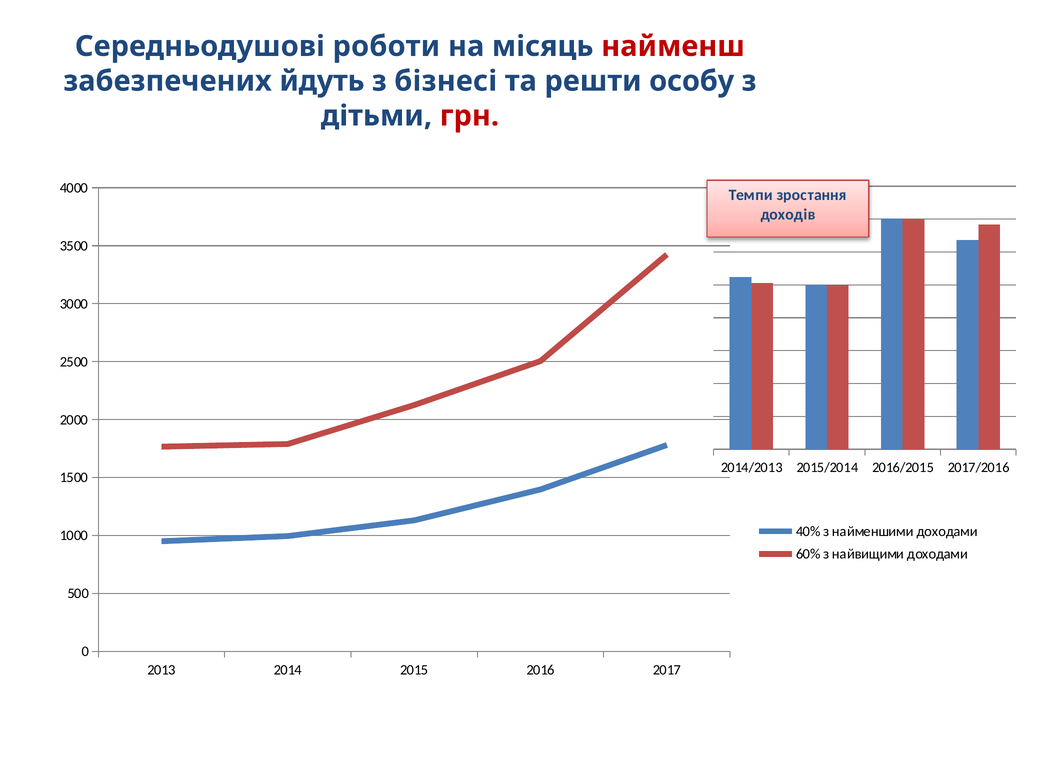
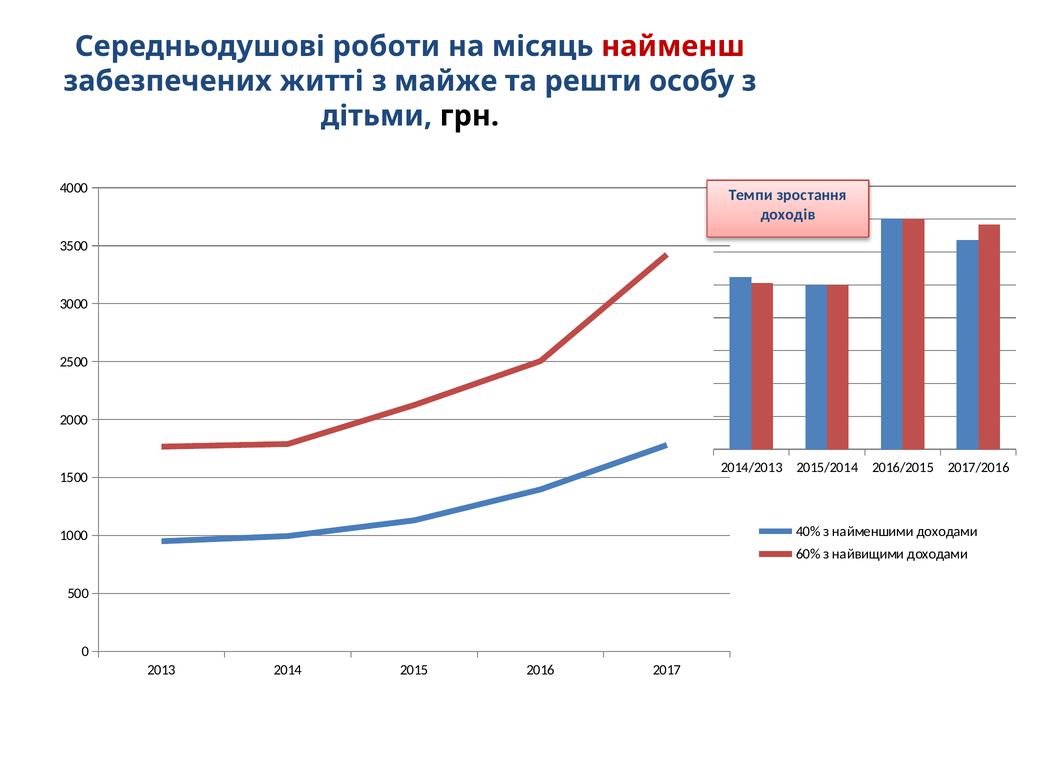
йдуть: йдуть -> житті (322, 81)
бізнесі: бізнесі -> майже (446, 81)
грн colour: red -> black (469, 116)
